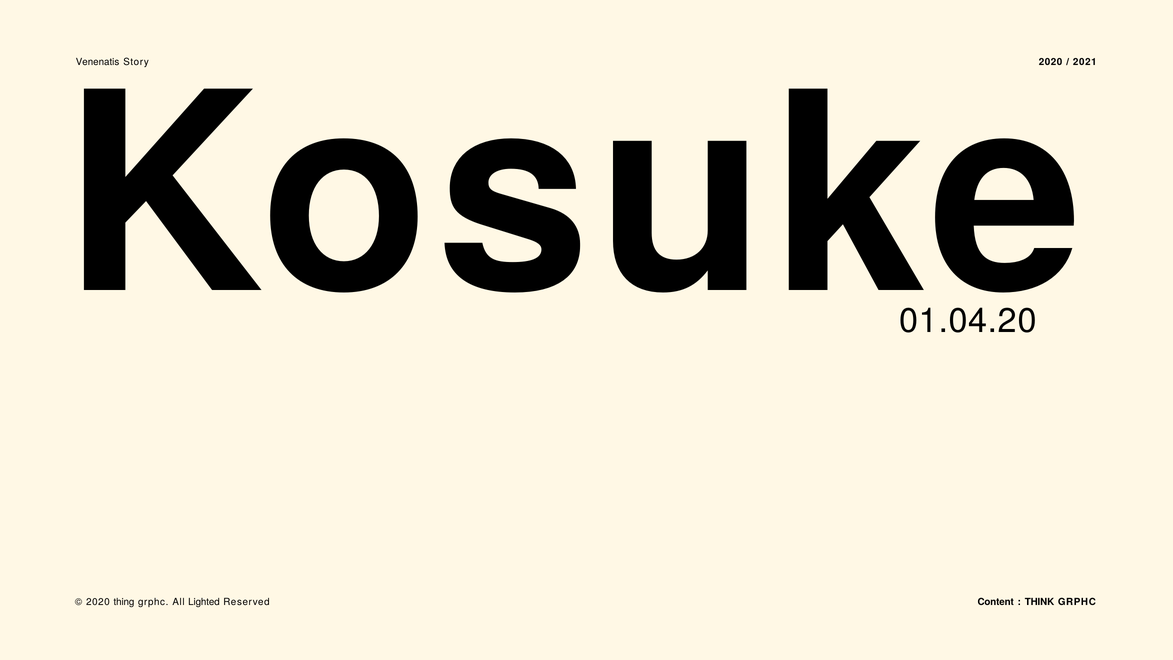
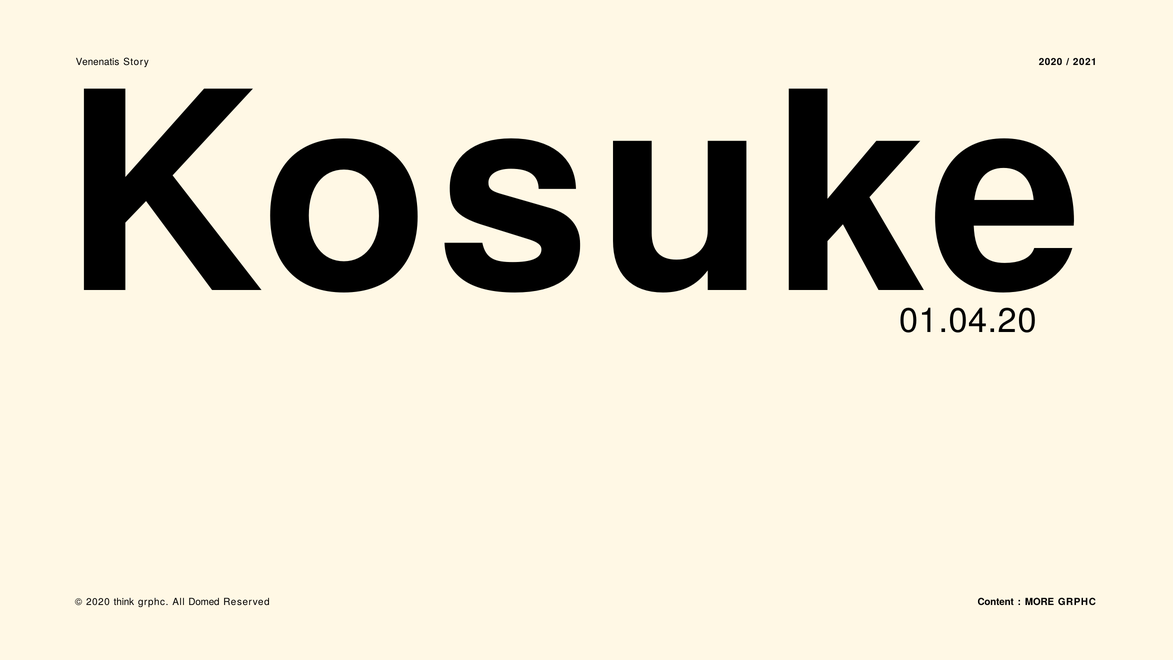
thing: thing -> think (124, 602)
Lighted: Lighted -> Domed (204, 602)
THINK: THINK -> MORE (1039, 602)
